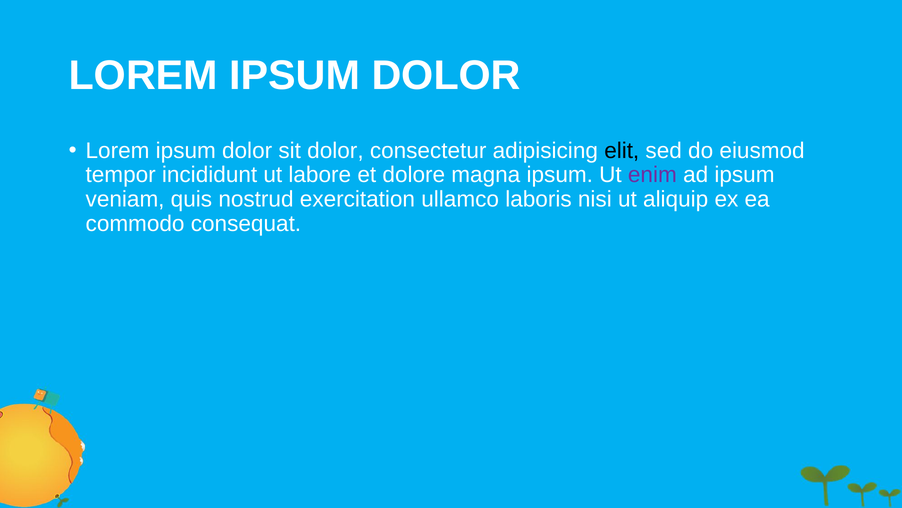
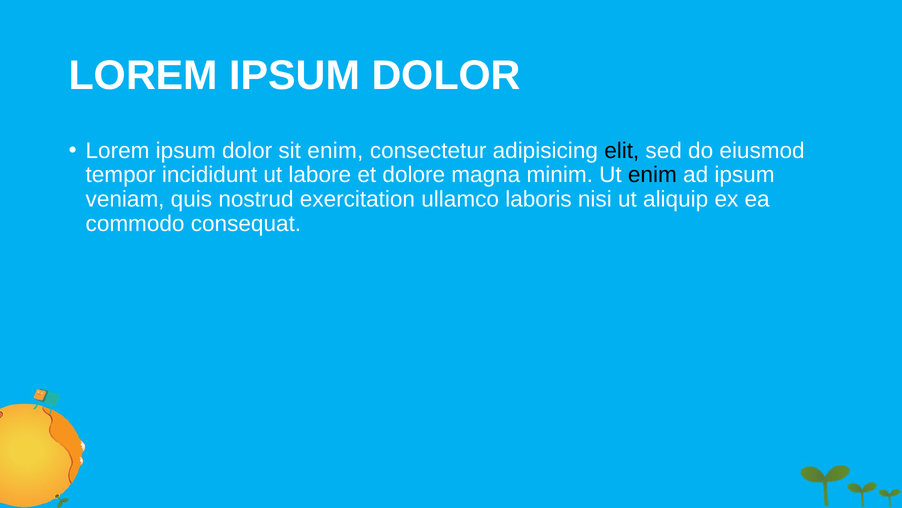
sit dolor: dolor -> enim (335, 150)
magna ipsum: ipsum -> minim (560, 175)
enim colour: purple -> black (652, 175)
